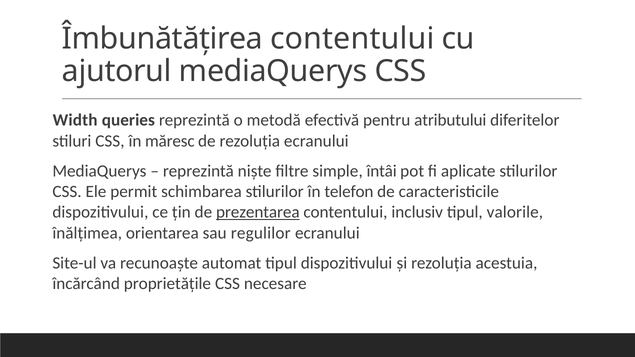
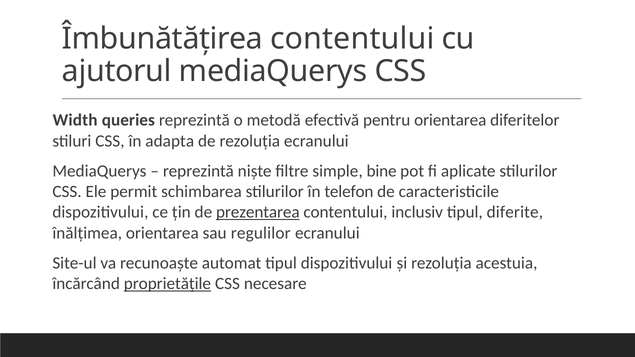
pentru atributului: atributului -> orientarea (450, 120)
măresc: măresc -> adapta (170, 141)
întâi: întâi -> bine (382, 171)
valorile: valorile -> diferite (515, 212)
proprietățile underline: none -> present (167, 284)
